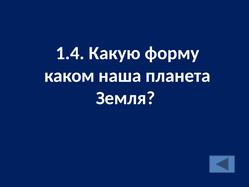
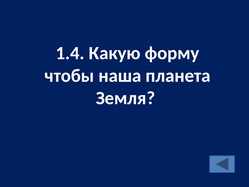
каком: каком -> чтобы (69, 76)
